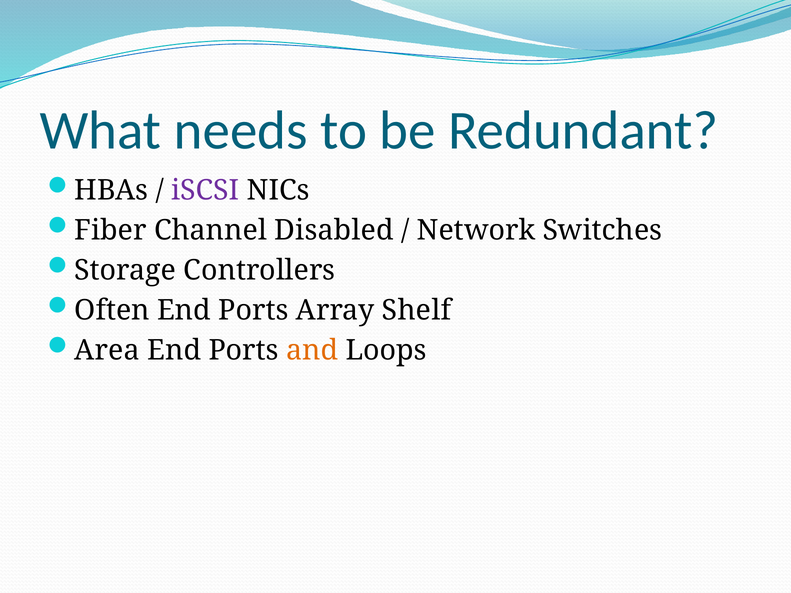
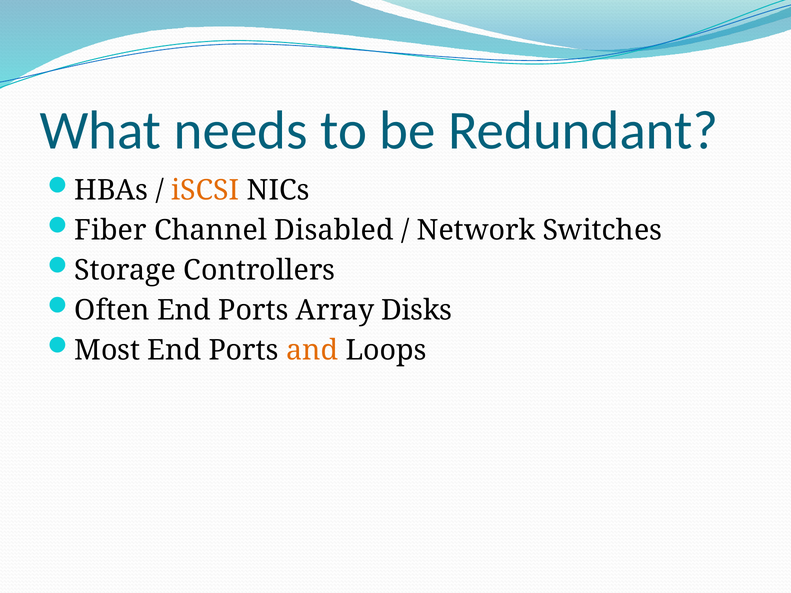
iSCSI colour: purple -> orange (205, 190)
Shelf: Shelf -> Disks (417, 310)
Area: Area -> Most (107, 350)
